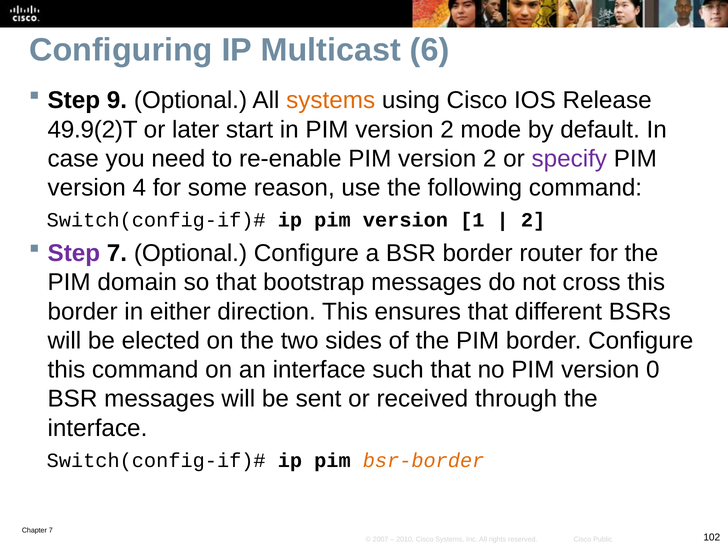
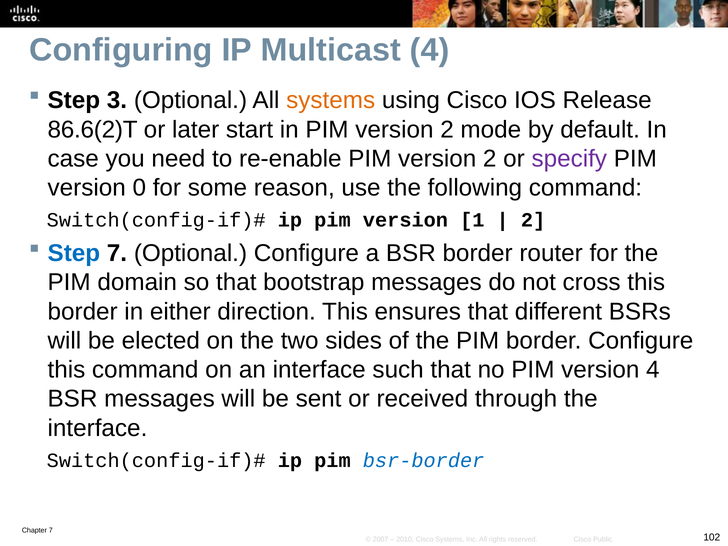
Multicast 6: 6 -> 4 (430, 50)
9: 9 -> 3 (117, 100)
49.9(2)T: 49.9(2)T -> 86.6(2)T (93, 130)
4: 4 -> 0 (139, 188)
Step colour: purple -> blue (74, 253)
version 0: 0 -> 4 (653, 370)
bsr-border colour: orange -> blue (424, 461)
